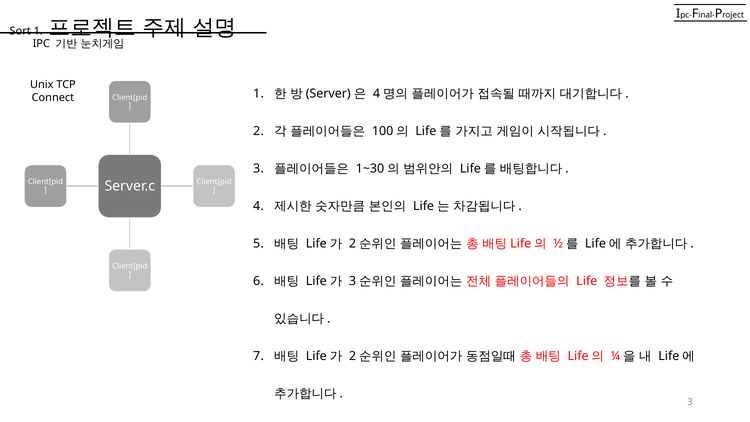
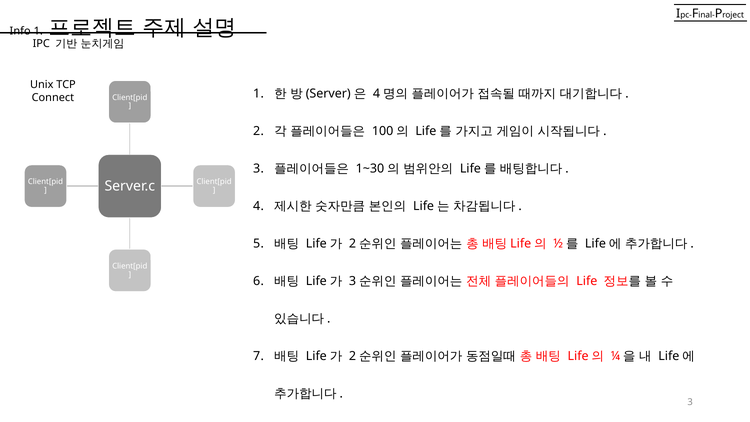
Sort: Sort -> Info (20, 31)
